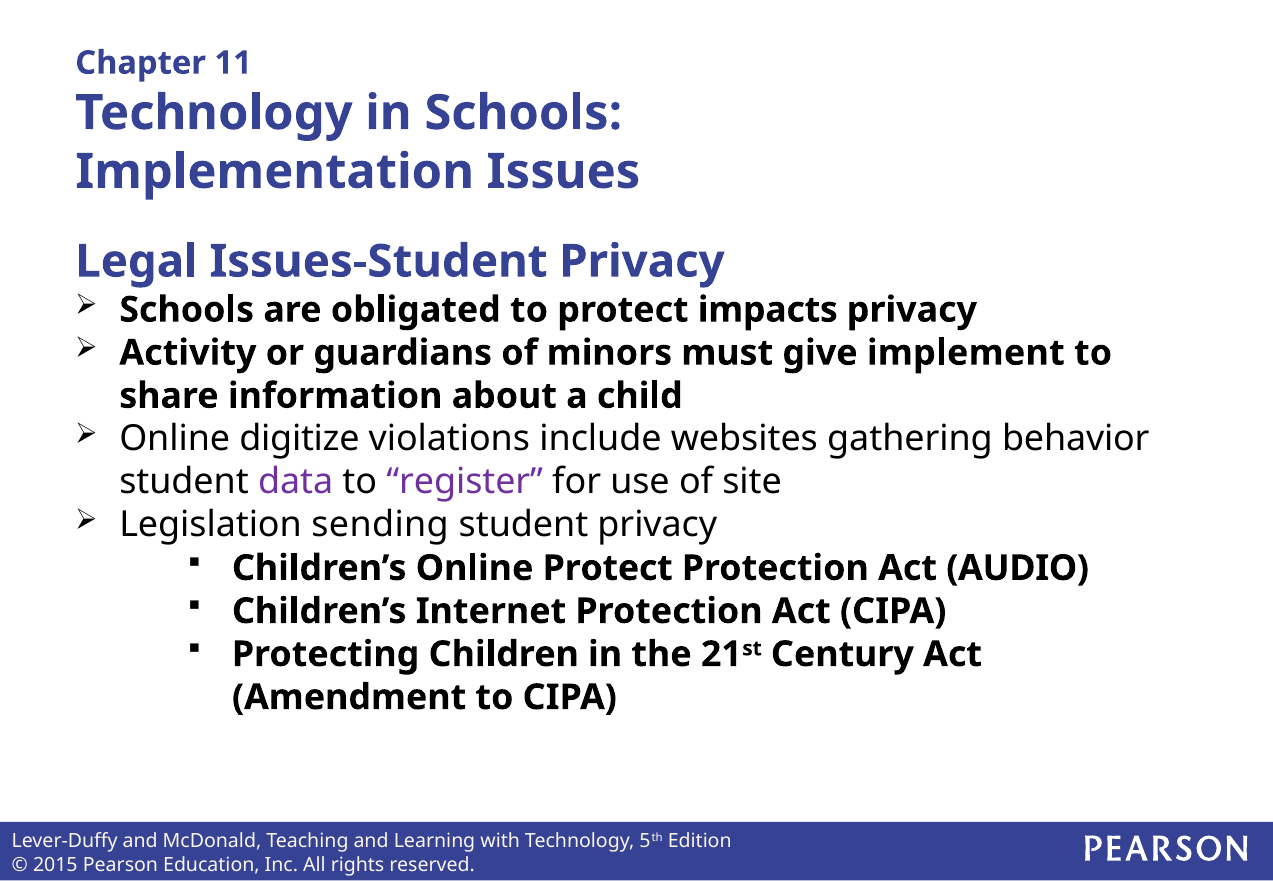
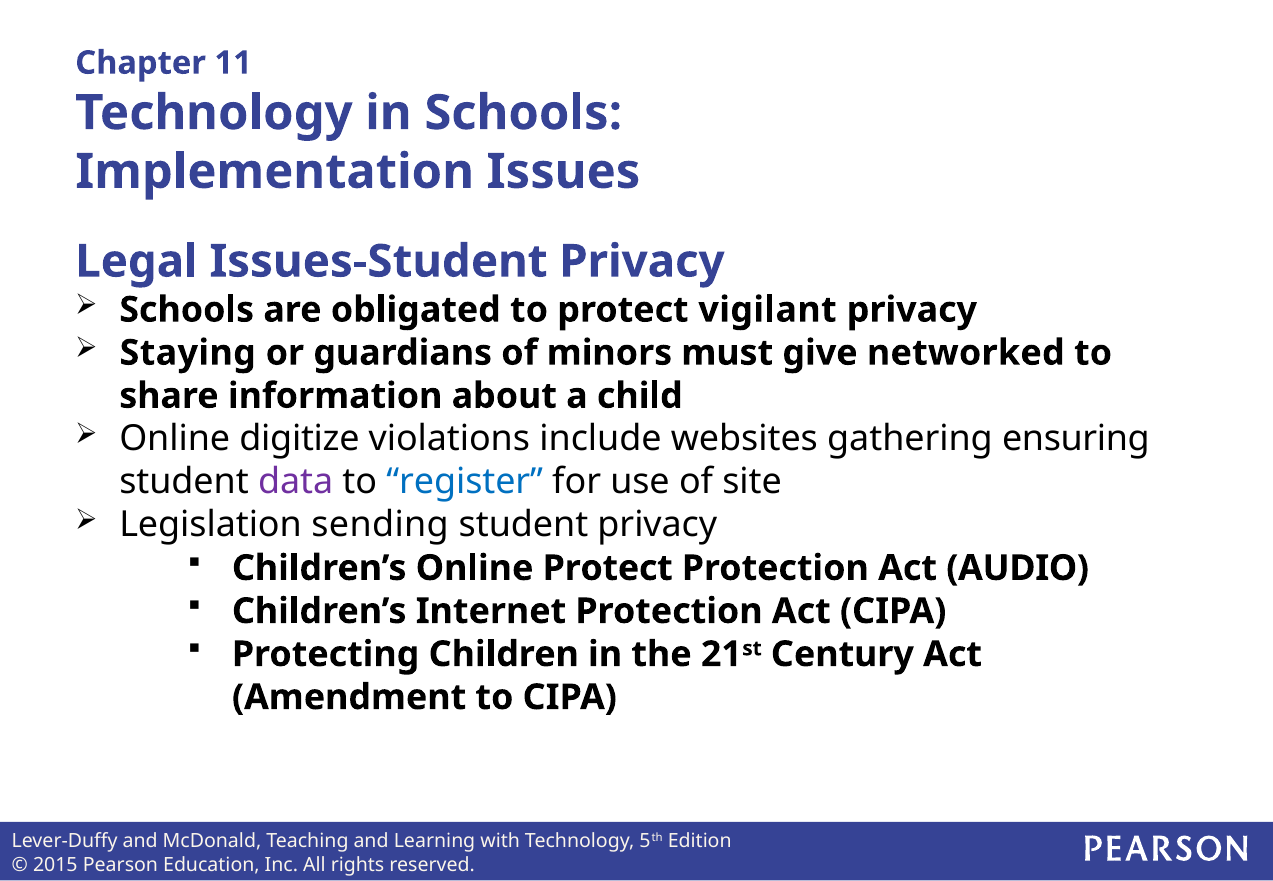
impacts: impacts -> vigilant (768, 310)
Activity: Activity -> Staying (188, 353)
implement: implement -> networked (966, 353)
behavior: behavior -> ensuring (1076, 439)
register colour: purple -> blue (465, 482)
